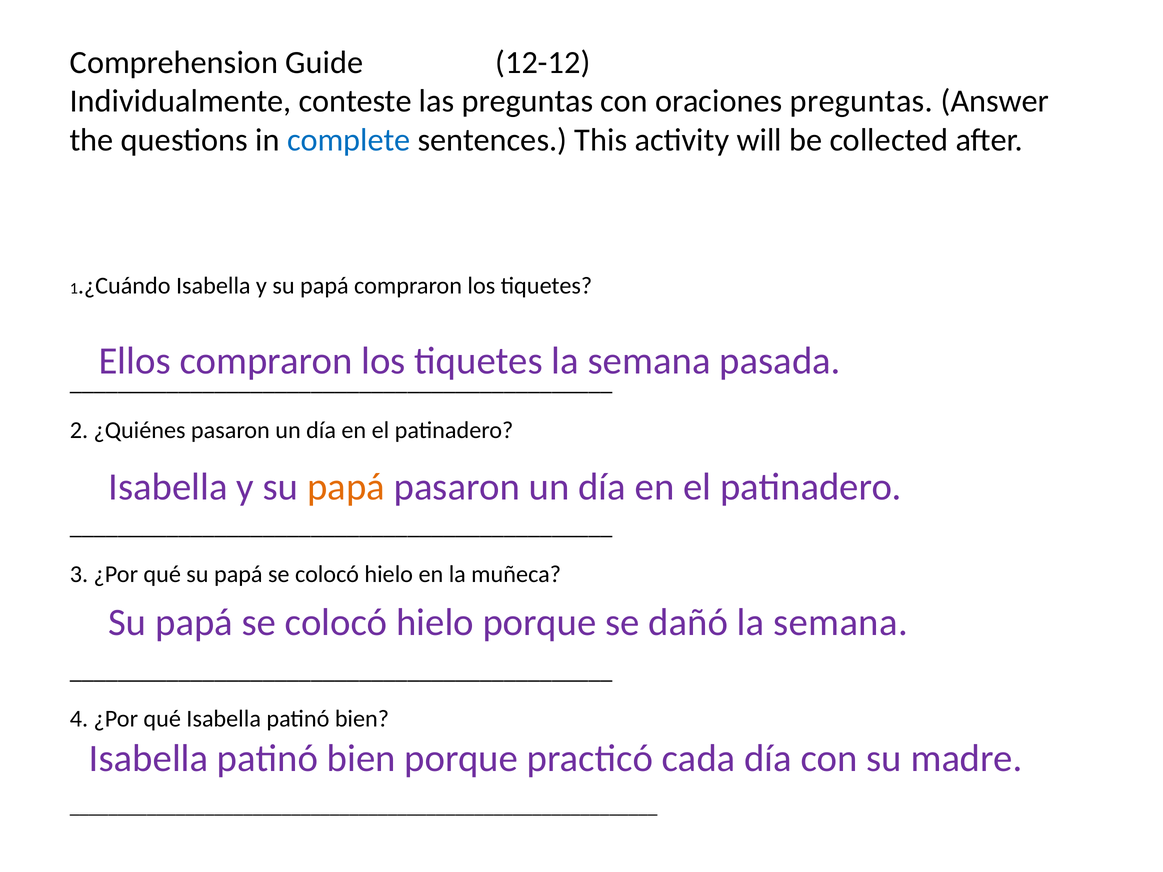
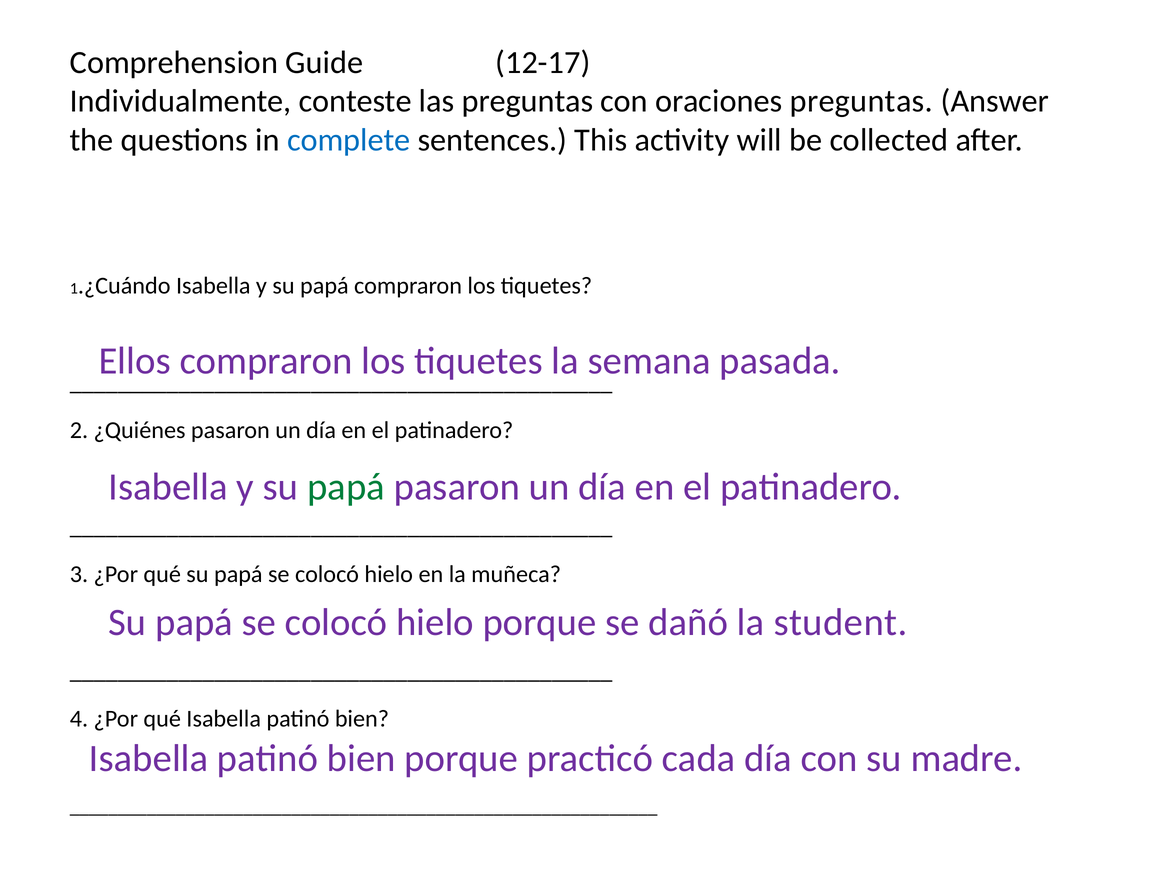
12-12: 12-12 -> 12-17 (543, 62)
papá colour: orange -> green (346, 487)
dañó la semana: semana -> student (840, 623)
